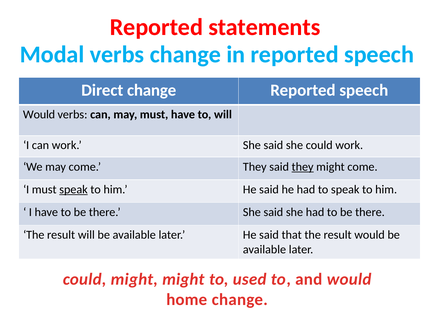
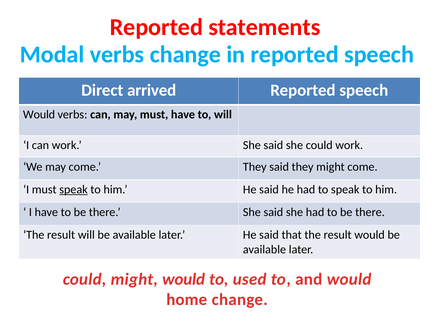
Direct change: change -> arrived (152, 90)
they underline: present -> none (303, 167)
might might: might -> would (184, 279)
